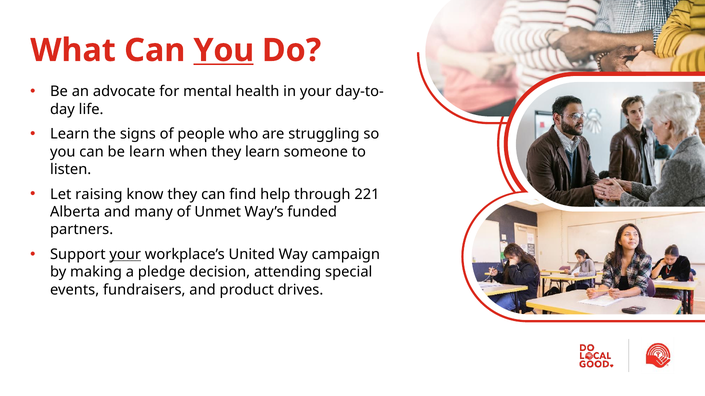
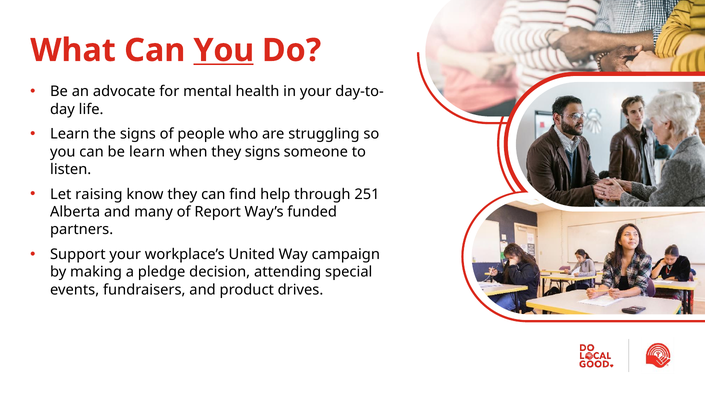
they learn: learn -> signs (262, 152)
221: 221 -> 251 (367, 195)
Unmet: Unmet -> Report (218, 212)
your underline: present -> none (125, 255)
